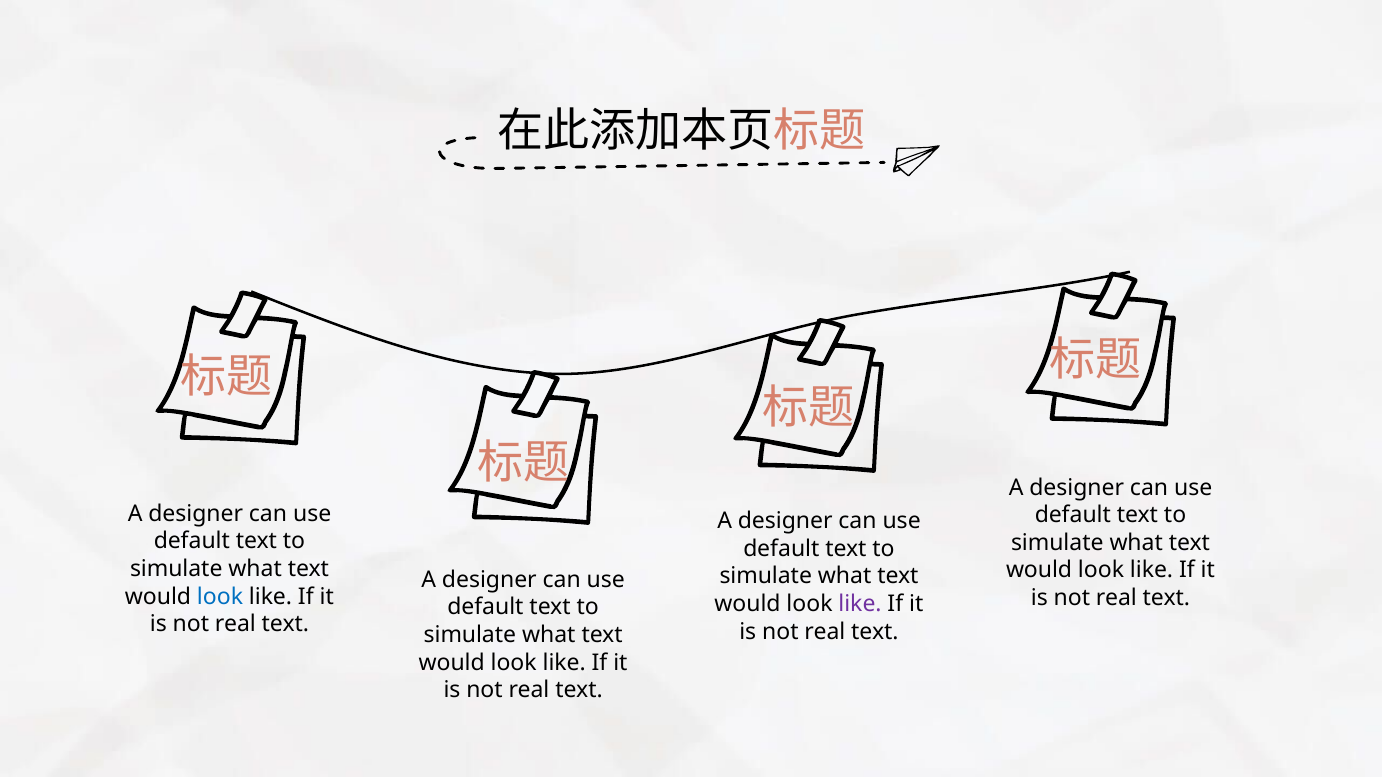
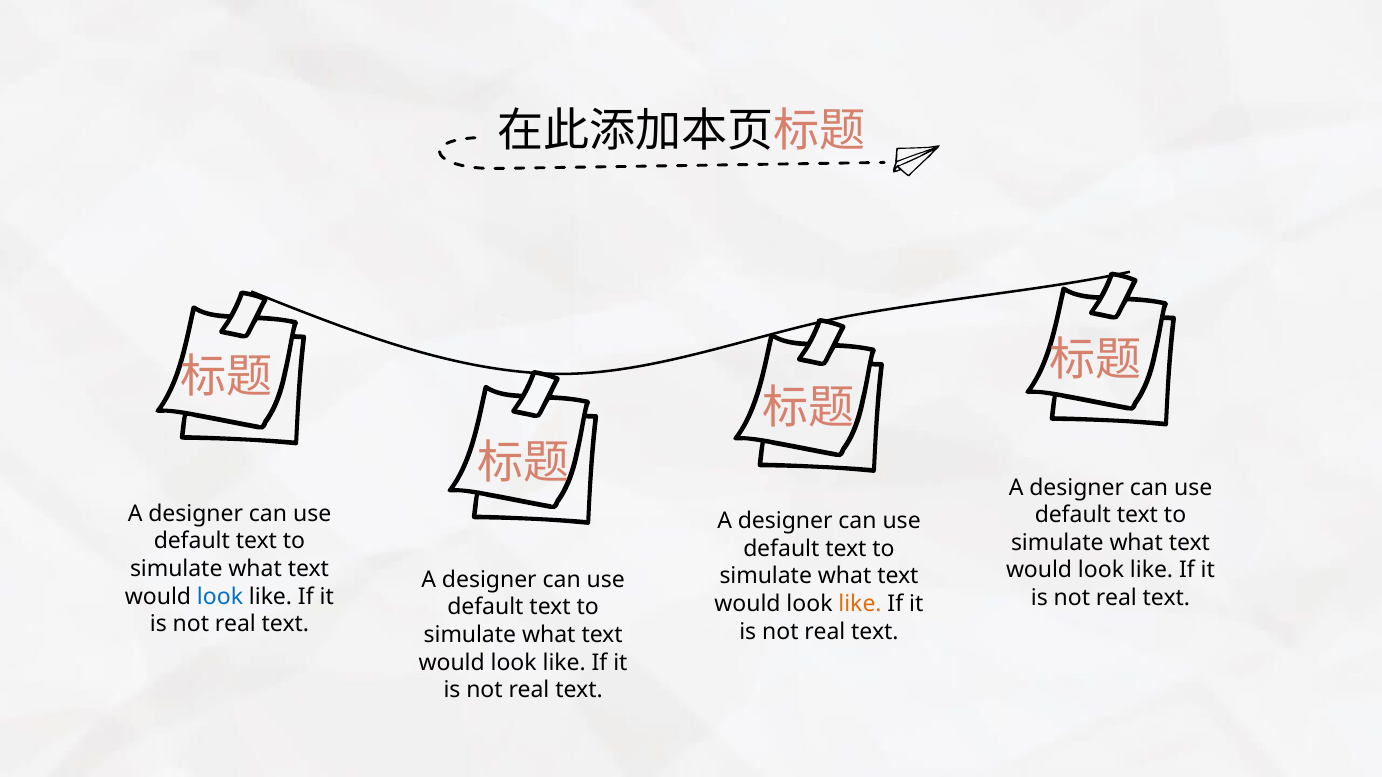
like colour: purple -> orange (860, 604)
